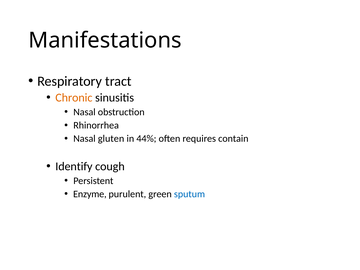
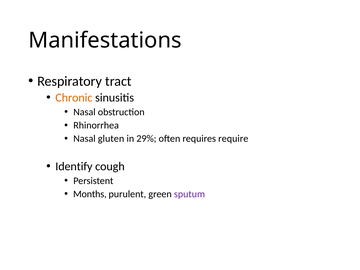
44%: 44% -> 29% (146, 139)
contain: contain -> require (233, 139)
Enzyme: Enzyme -> Months (90, 194)
sputum colour: blue -> purple (189, 194)
